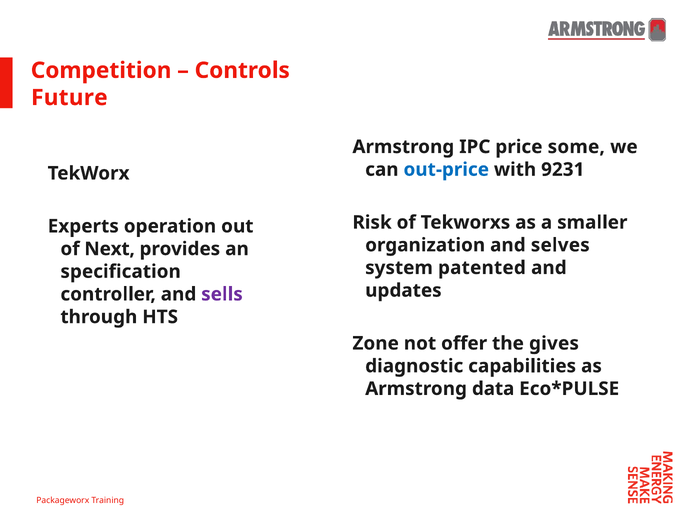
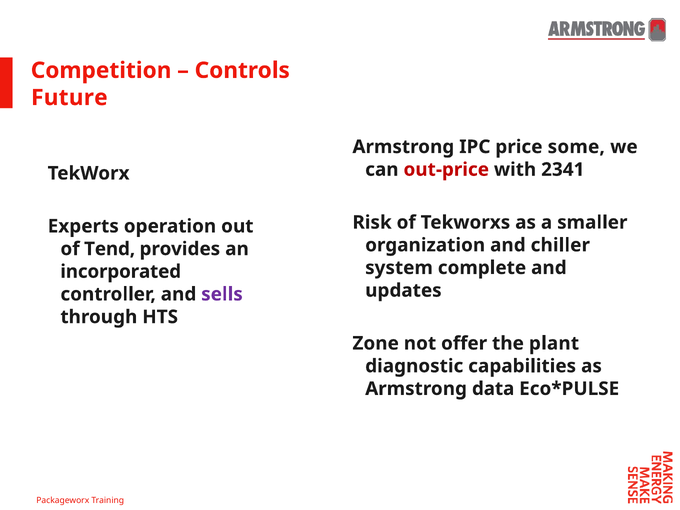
out-price colour: blue -> red (446, 170)
9231: 9231 -> 2341 (563, 170)
selves: selves -> chiller (560, 245)
Next: Next -> Tend (110, 249)
patented: patented -> complete (482, 268)
specification: specification -> incorporated (121, 272)
gives: gives -> plant (554, 343)
